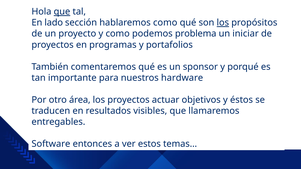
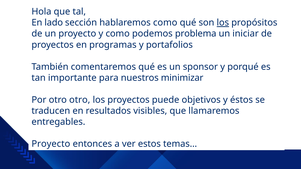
que underline: present -> none (62, 12)
hardware: hardware -> minimizar (182, 78)
otro área: área -> otro (80, 100)
actuar: actuar -> puede (166, 100)
Software: Software -> Proyecto (51, 144)
